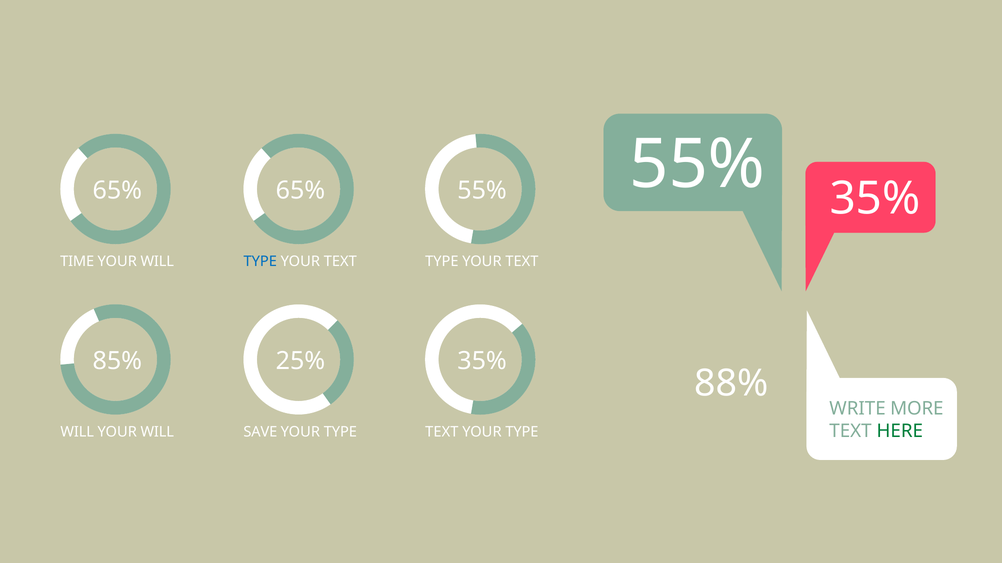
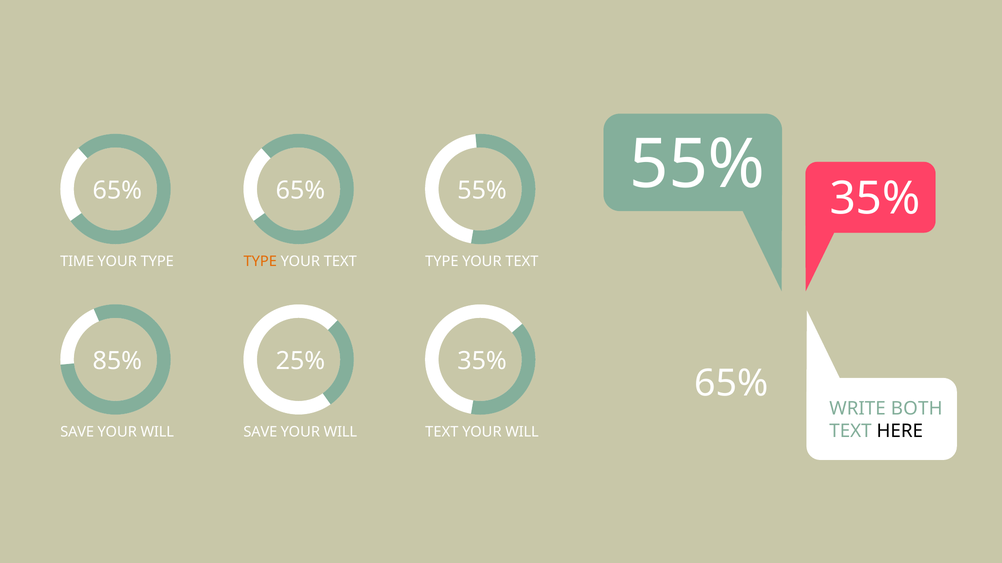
WILL: WILL -> TYPE (157, 262)
TYPE colour: blue -> orange (260, 262)
88%: 88% -> 65% (732, 384)
MORE: MORE -> BOTH (917, 409)
HERE colour: green -> black (900, 432)
WILL: WILL -> SAVE (77, 432)
TYPE: TYPE -> WILL (340, 432)
TYPE: TYPE -> WILL (522, 432)
